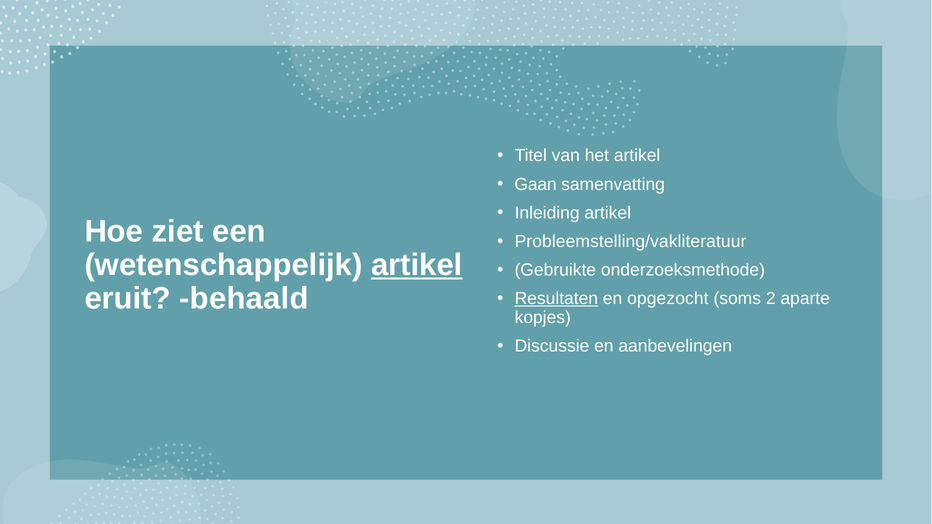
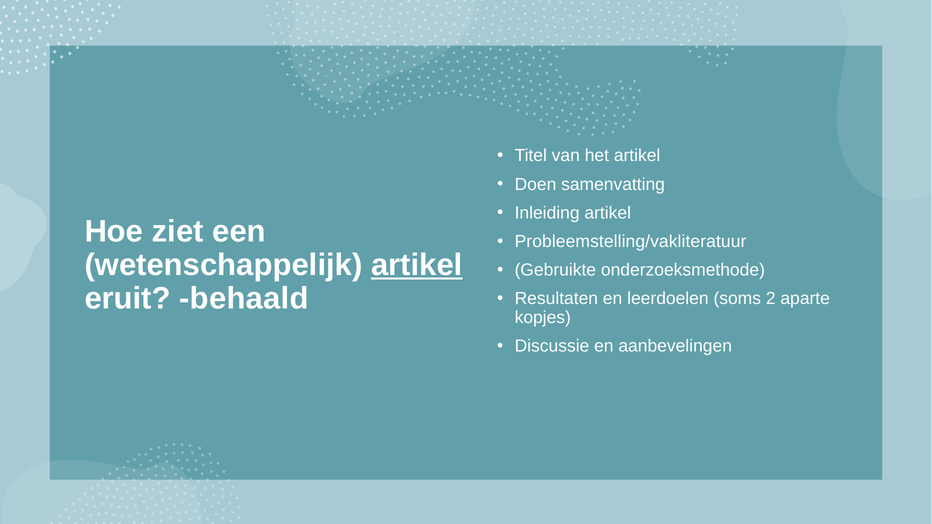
Gaan: Gaan -> Doen (536, 184)
Resultaten underline: present -> none (556, 299)
opgezocht: opgezocht -> leerdoelen (668, 299)
